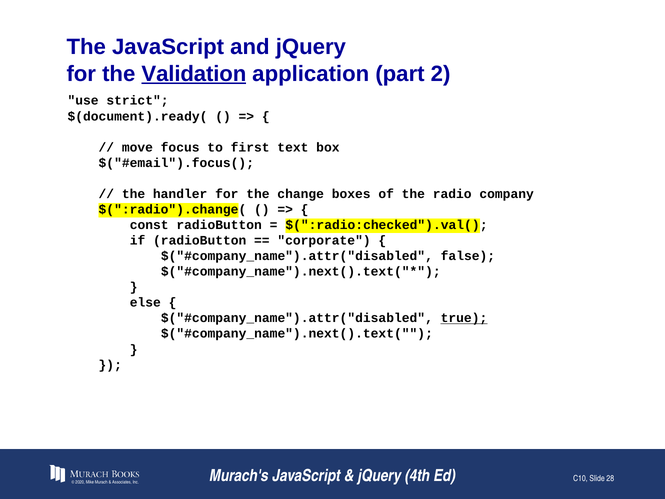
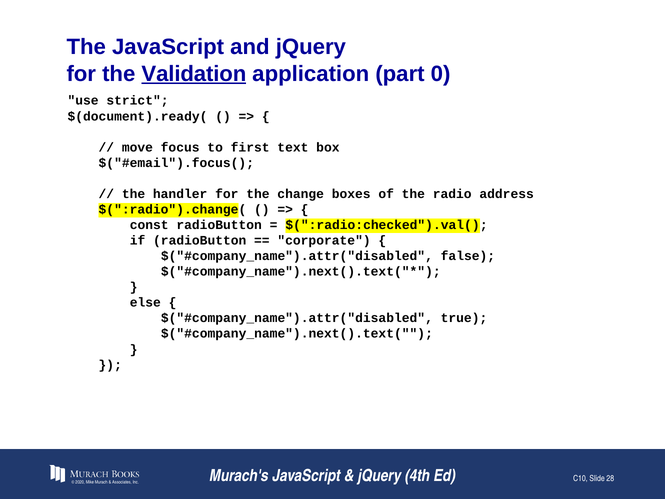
2: 2 -> 0 (441, 74)
company: company -> address (507, 194)
true underline: present -> none (464, 318)
